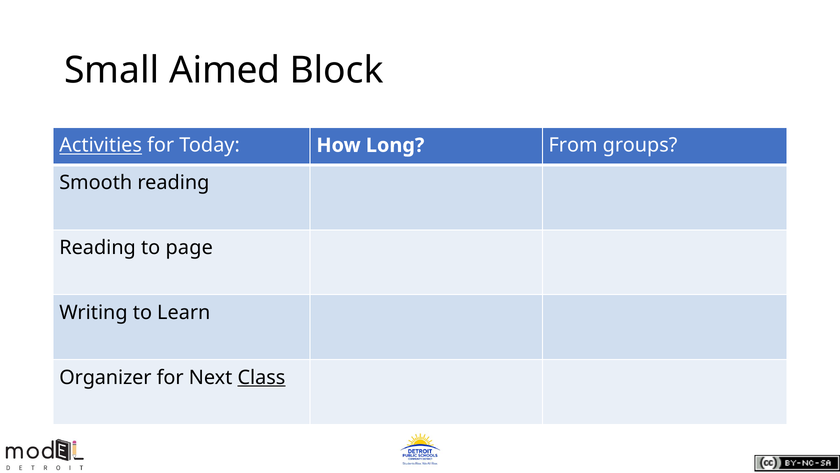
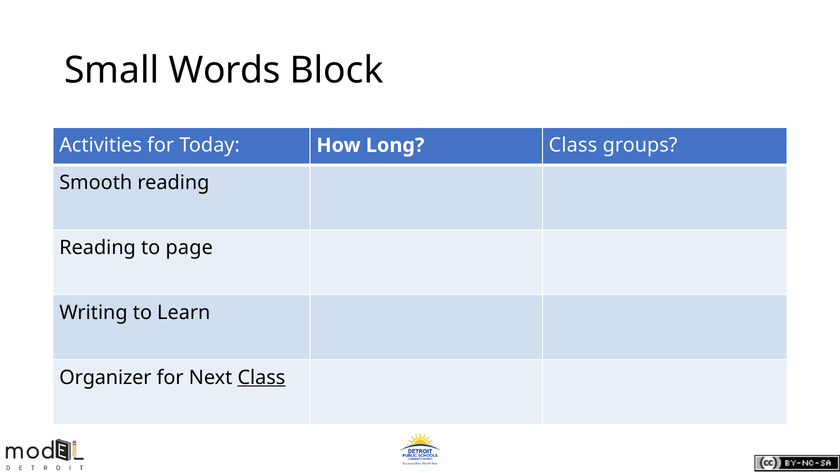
Aimed: Aimed -> Words (225, 71)
Activities underline: present -> none (101, 145)
Long From: From -> Class (573, 145)
